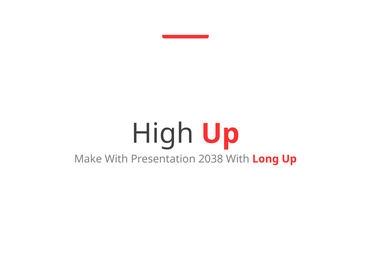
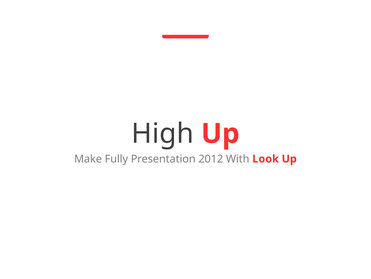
Make With: With -> Fully (116, 158)
2038: 2038 -> 2012 (211, 158)
Long: Long -> Look (266, 158)
